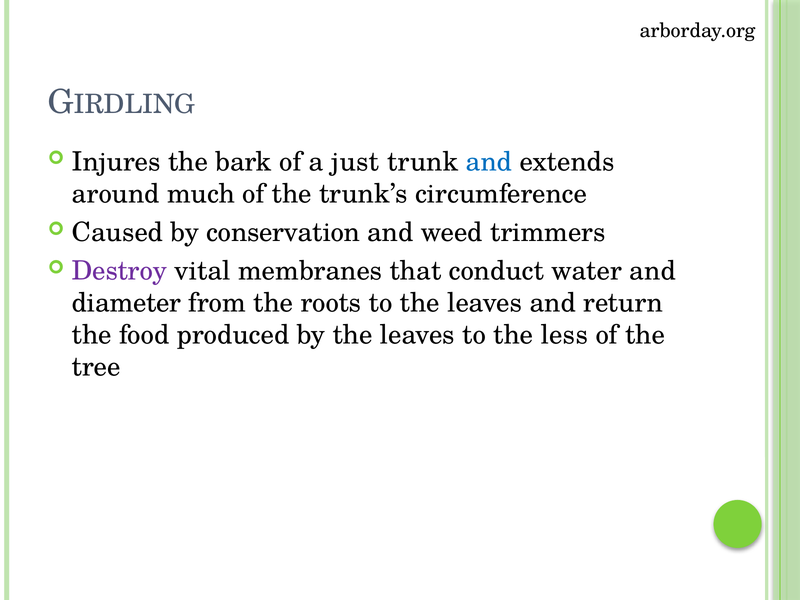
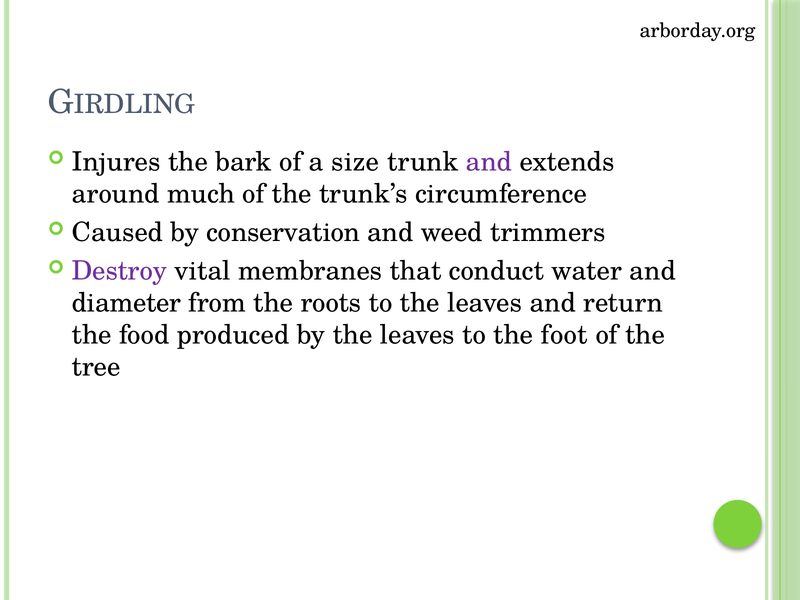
just: just -> size (355, 162)
and colour: blue -> purple (489, 162)
less: less -> foot (564, 335)
